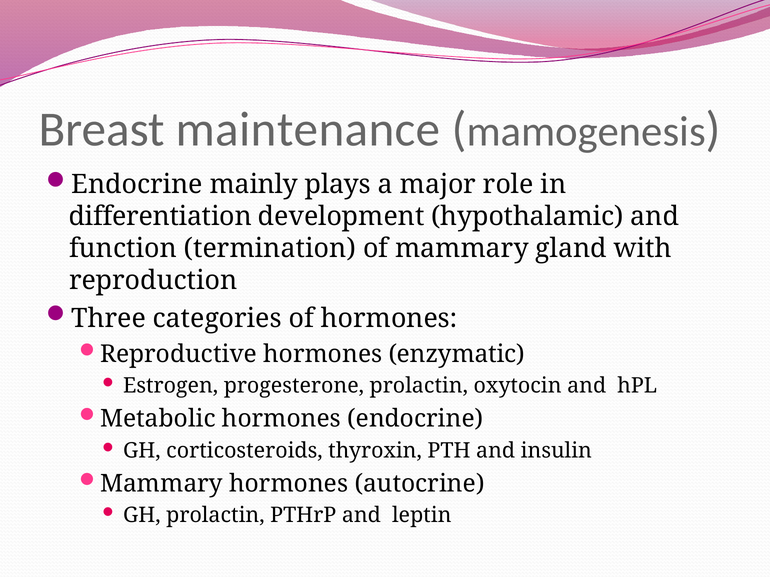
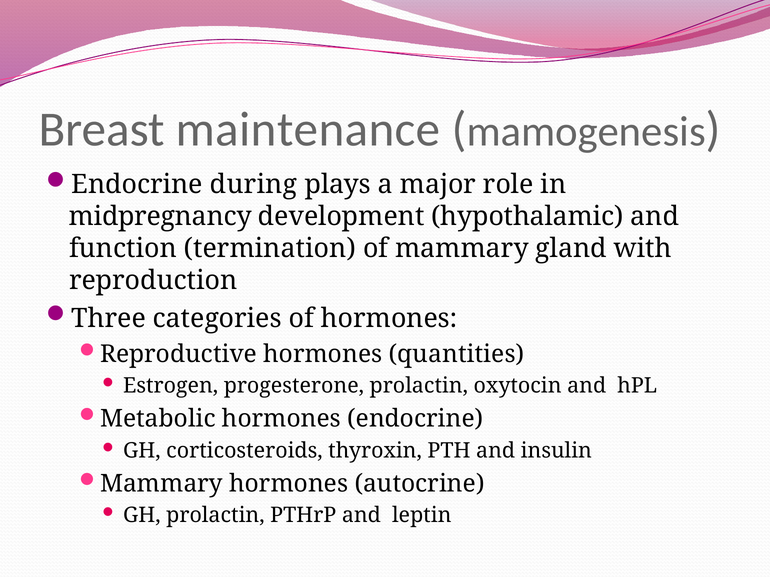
mainly: mainly -> during (254, 185)
differentiation: differentiation -> midpregnancy (160, 217)
enzymatic: enzymatic -> quantities (457, 354)
